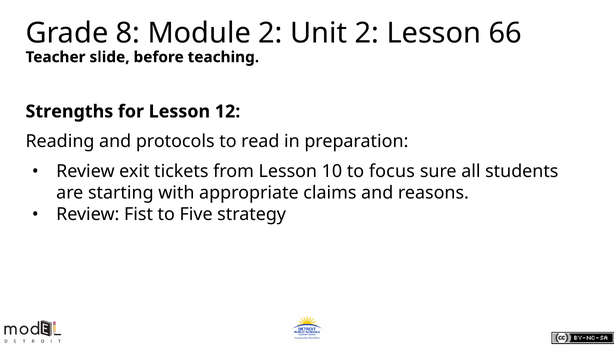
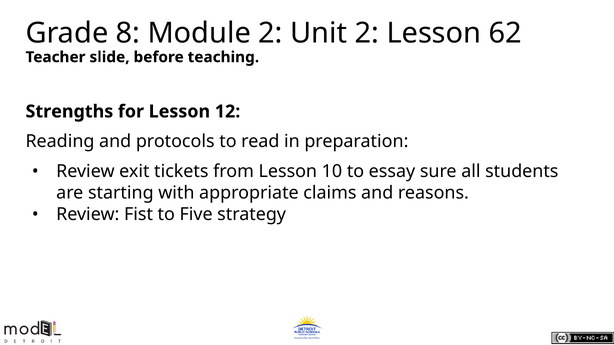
66: 66 -> 62 (505, 33)
focus: focus -> essay (392, 172)
